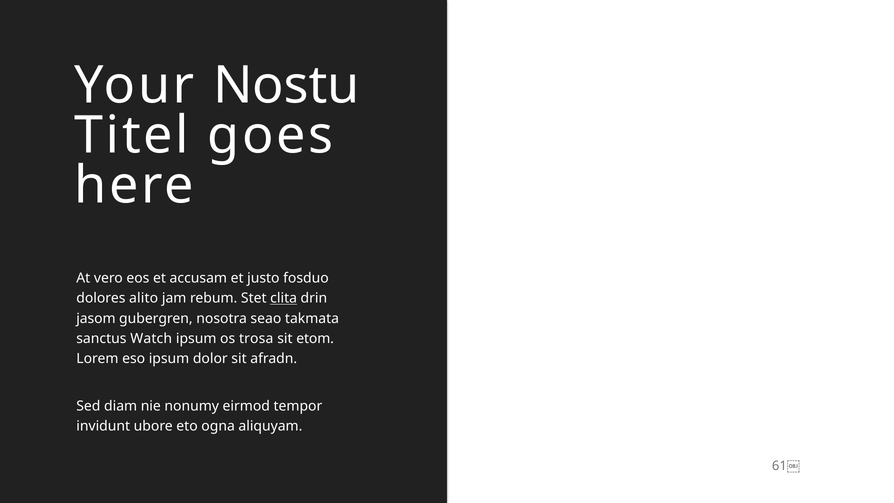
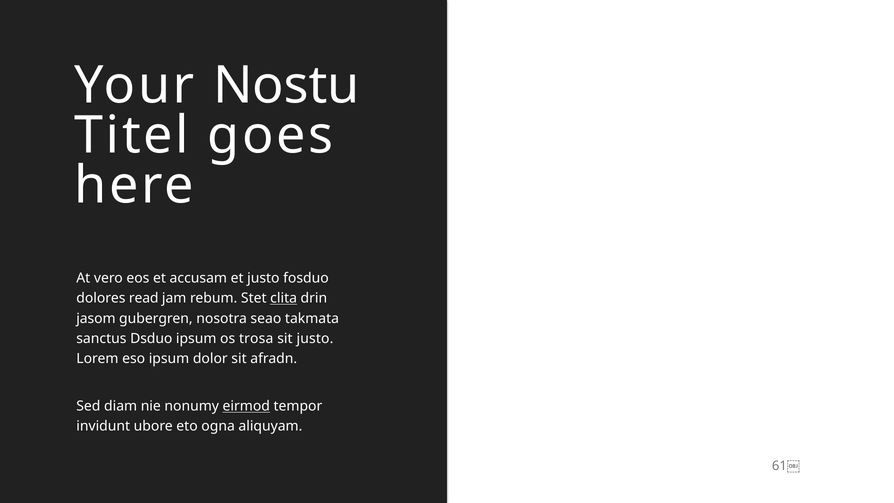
alito: alito -> read (144, 298)
Watch: Watch -> Dsduo (151, 338)
sit etom: etom -> justo (315, 338)
eirmod underline: none -> present (246, 406)
